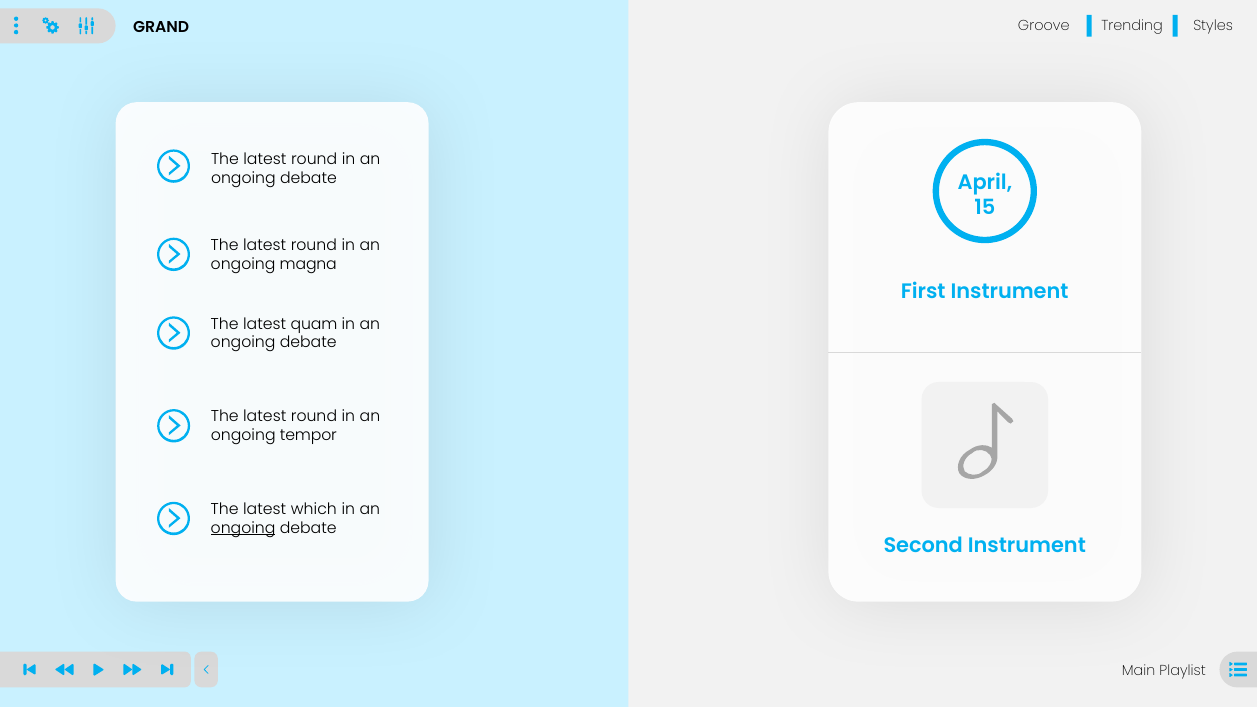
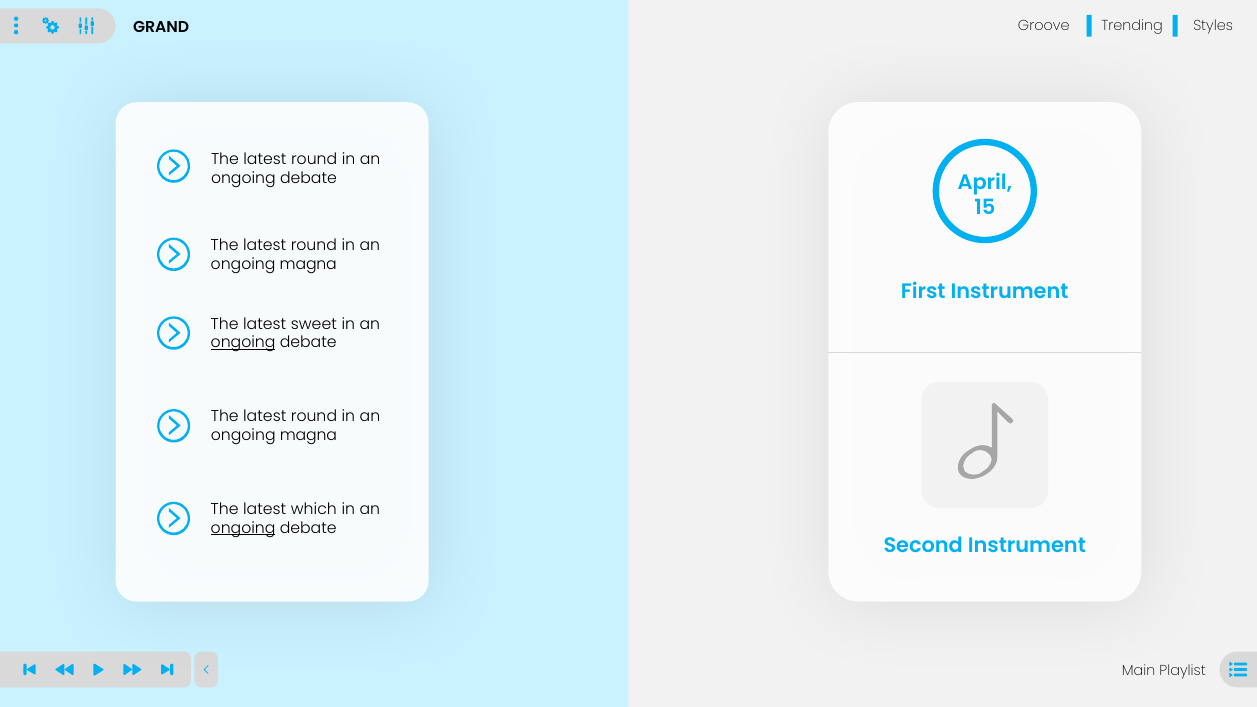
quam: quam -> sweet (314, 324)
ongoing underline: none -> present (243, 343)
tempor: tempor -> magna (308, 435)
